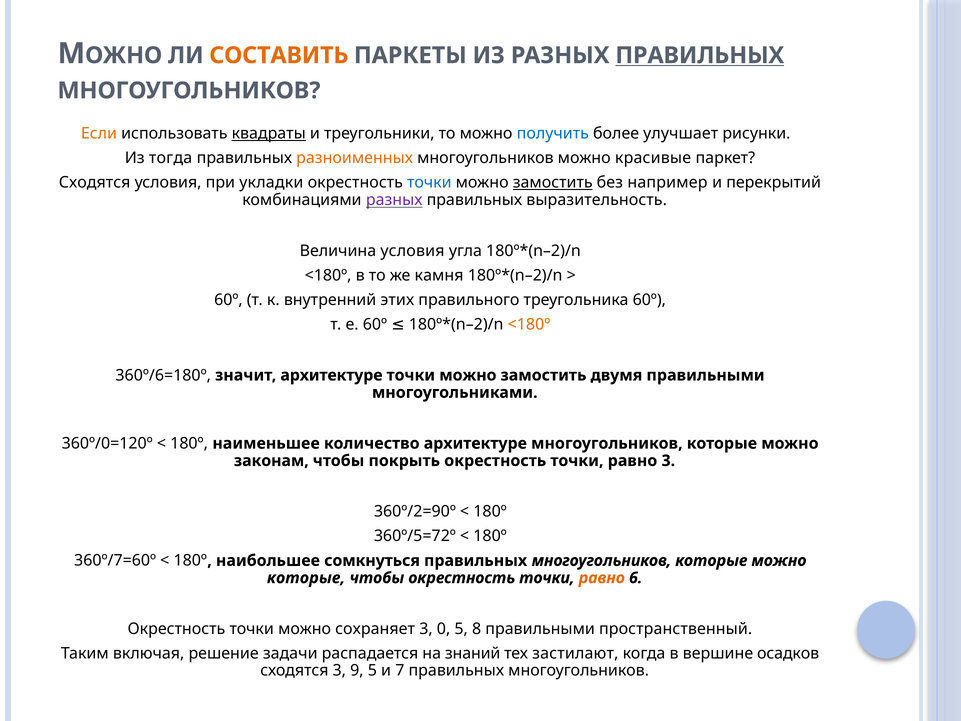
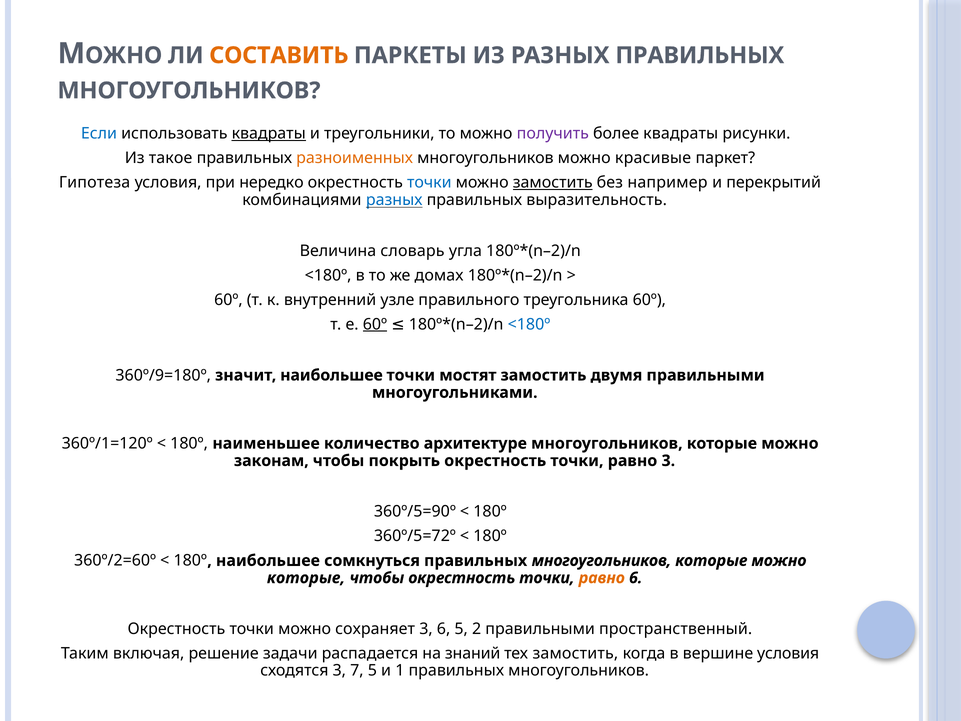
ПРАВИЛЬНЫХ underline: present -> none (700, 55)
Если colour: orange -> blue (99, 134)
получить colour: blue -> purple (553, 134)
более улучшает: улучшает -> квадраты (681, 134)
тогда: тогда -> такое (171, 158)
Сходятся: Сходятся -> Гипотеза (95, 183)
укладки: укладки -> нередко (271, 183)
разных colour: purple -> blue (394, 200)
Величина условия: условия -> словарь (412, 251)
камня: камня -> домах (439, 275)
этих: этих -> узле (397, 300)
60º underline: none -> present (375, 324)
<180º colour: orange -> blue (529, 324)
360º/6=180º: 360º/6=180º -> 360º/9=180º (163, 375)
значит архитектуре: архитектуре -> наибольшее (331, 375)
можно: можно -> мостят (468, 375)
360º/0=120º: 360º/0=120º -> 360º/1=120º (107, 443)
360º/2=90º: 360º/2=90º -> 360º/5=90º (415, 511)
360º/7=60º: 360º/7=60º -> 360º/2=60º (115, 560)
3 0: 0 -> 6 (444, 629)
8: 8 -> 2 (477, 629)
тех застилают: застилают -> замостить (575, 653)
вершине осадков: осадков -> условия (788, 653)
9: 9 -> 7 (357, 670)
7: 7 -> 1 (400, 670)
